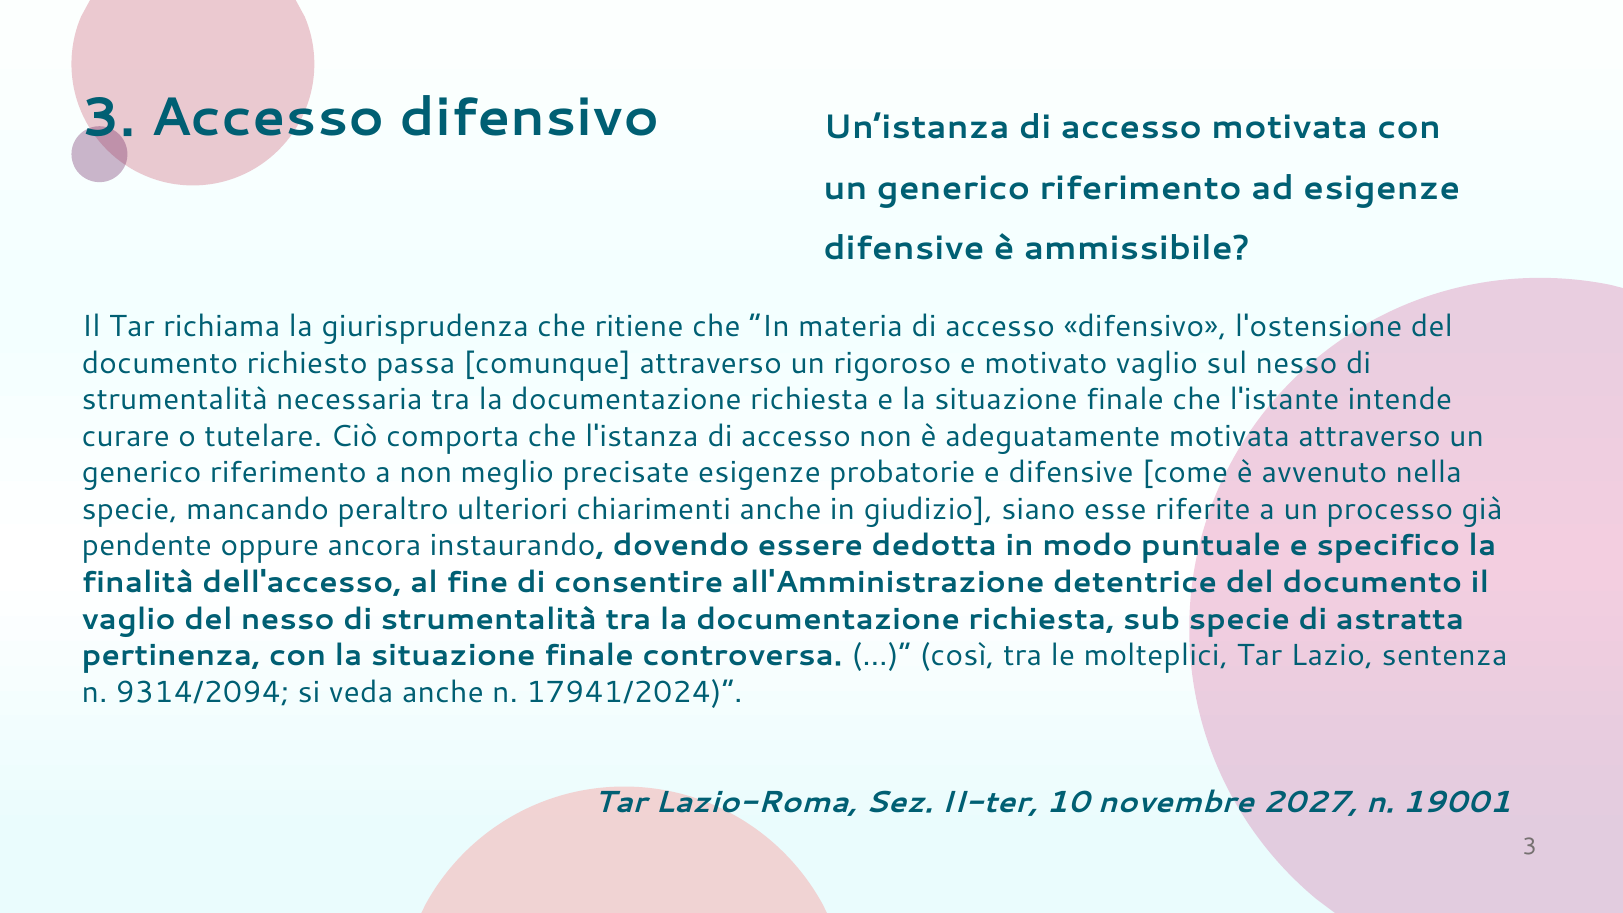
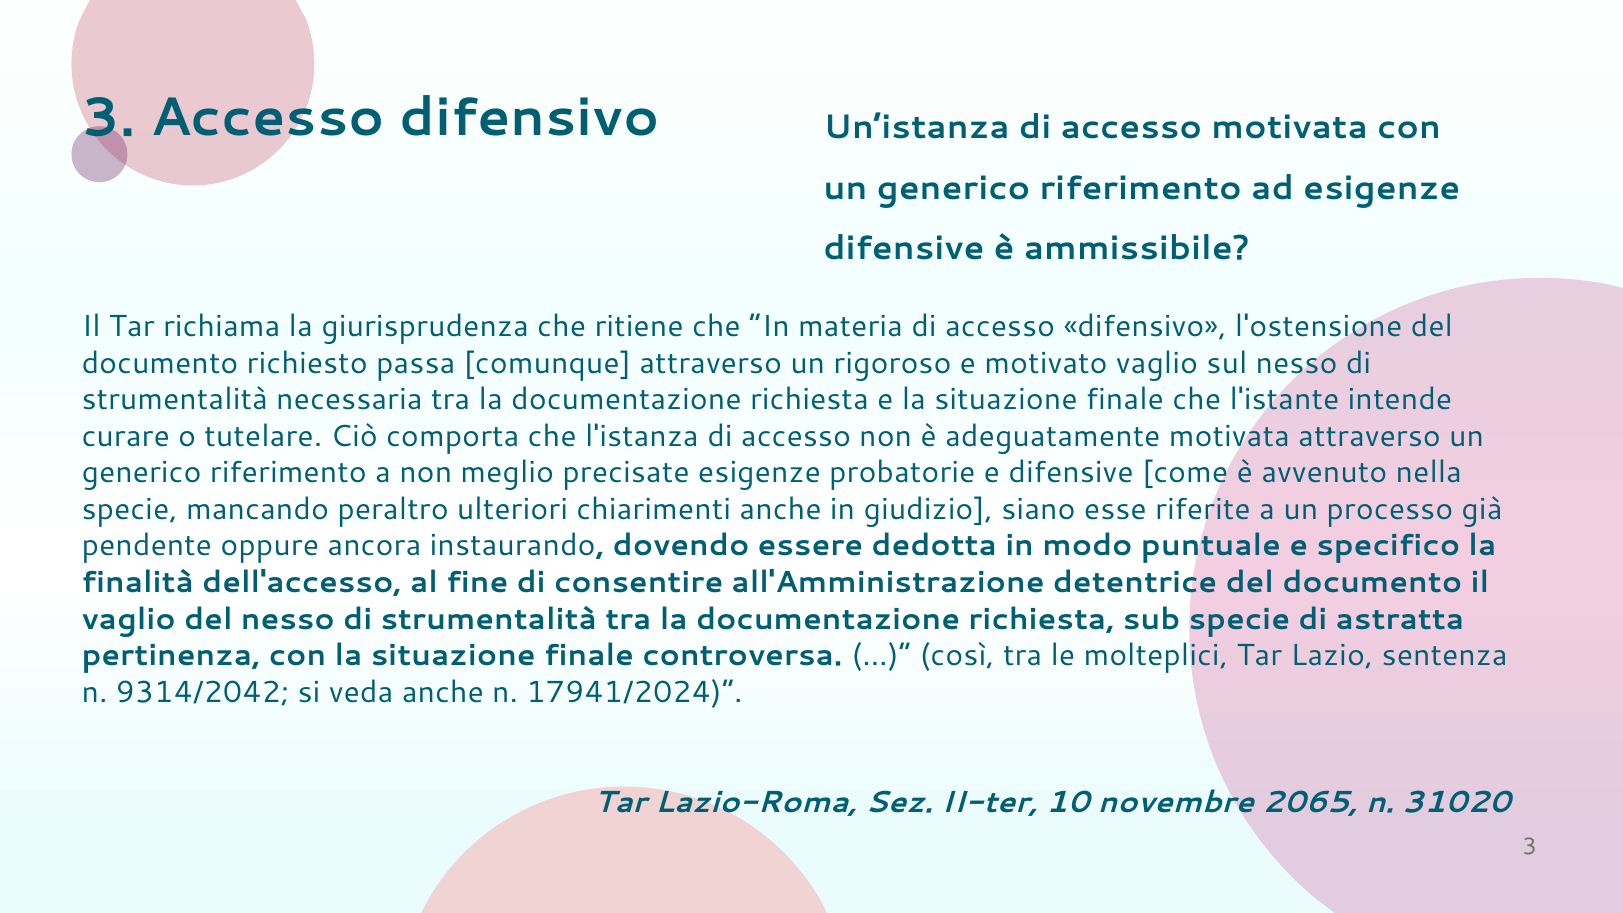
9314/2094: 9314/2094 -> 9314/2042 (202, 692)
2027: 2027 -> 2065 (1310, 802)
19001: 19001 -> 31020 (1457, 802)
